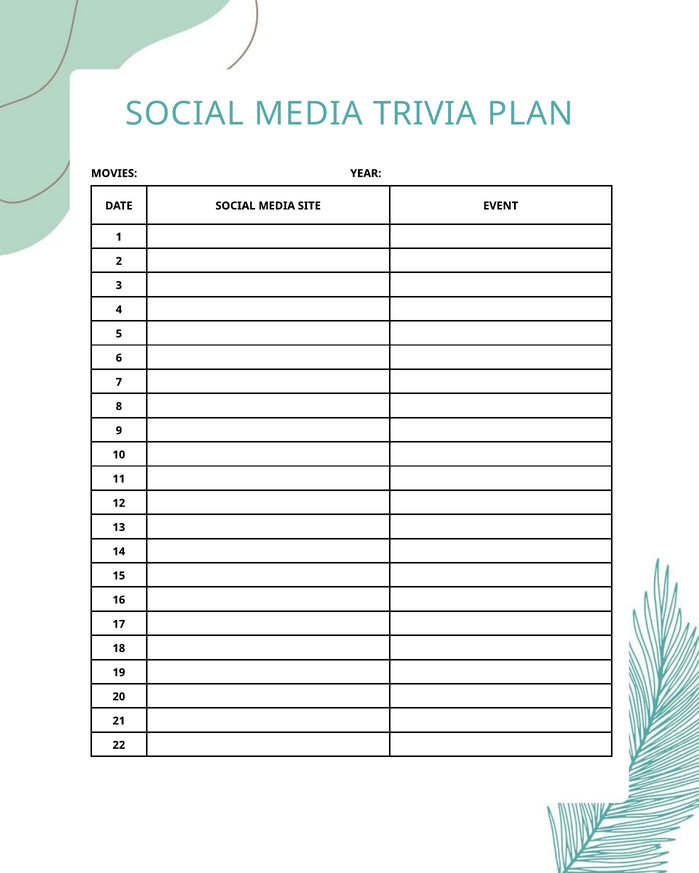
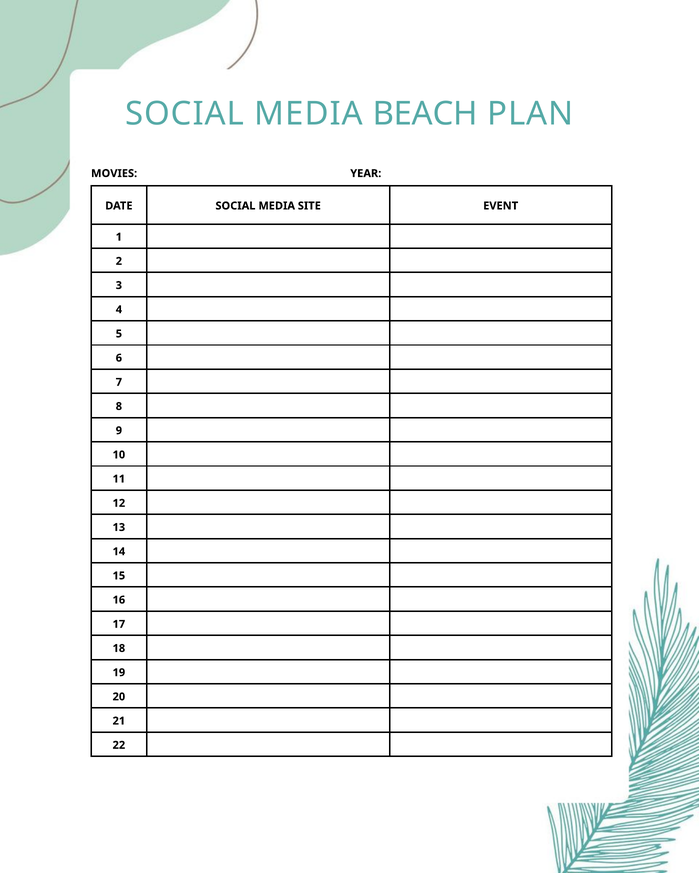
TRIVIA: TRIVIA -> BEACH (425, 114)
